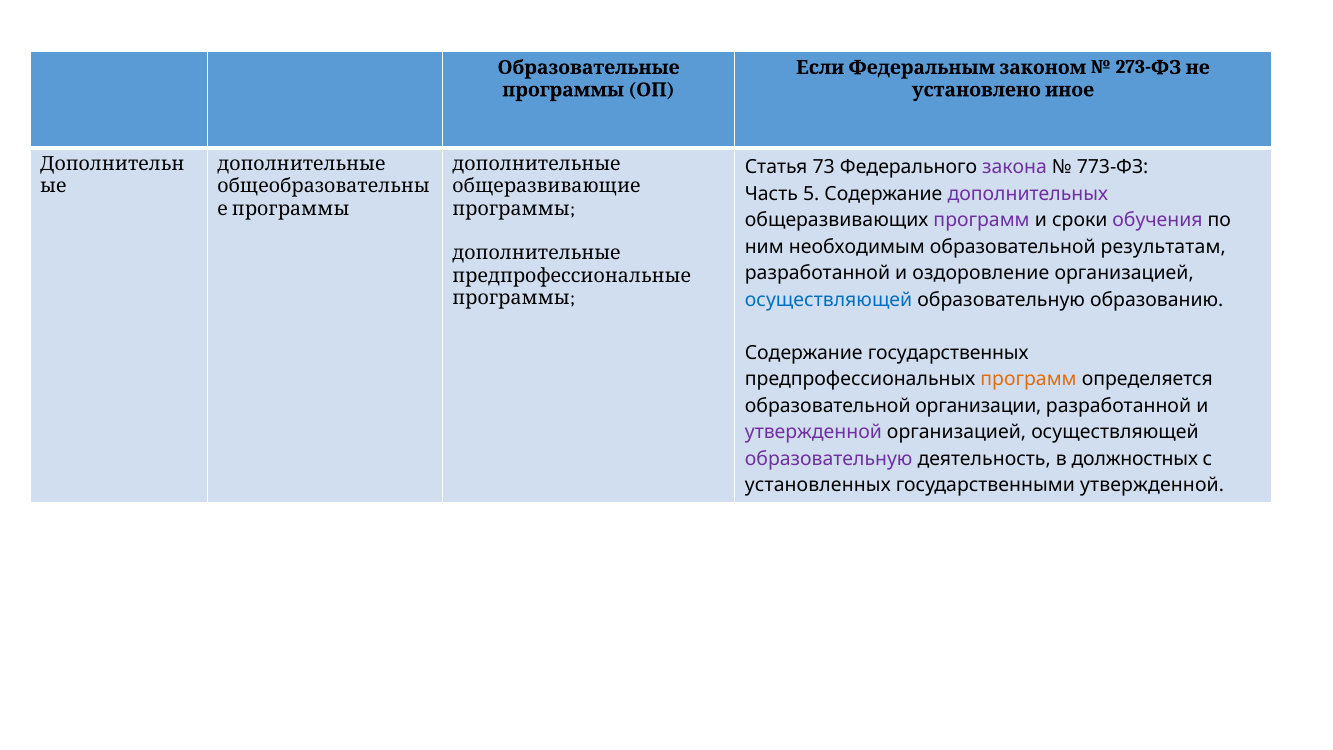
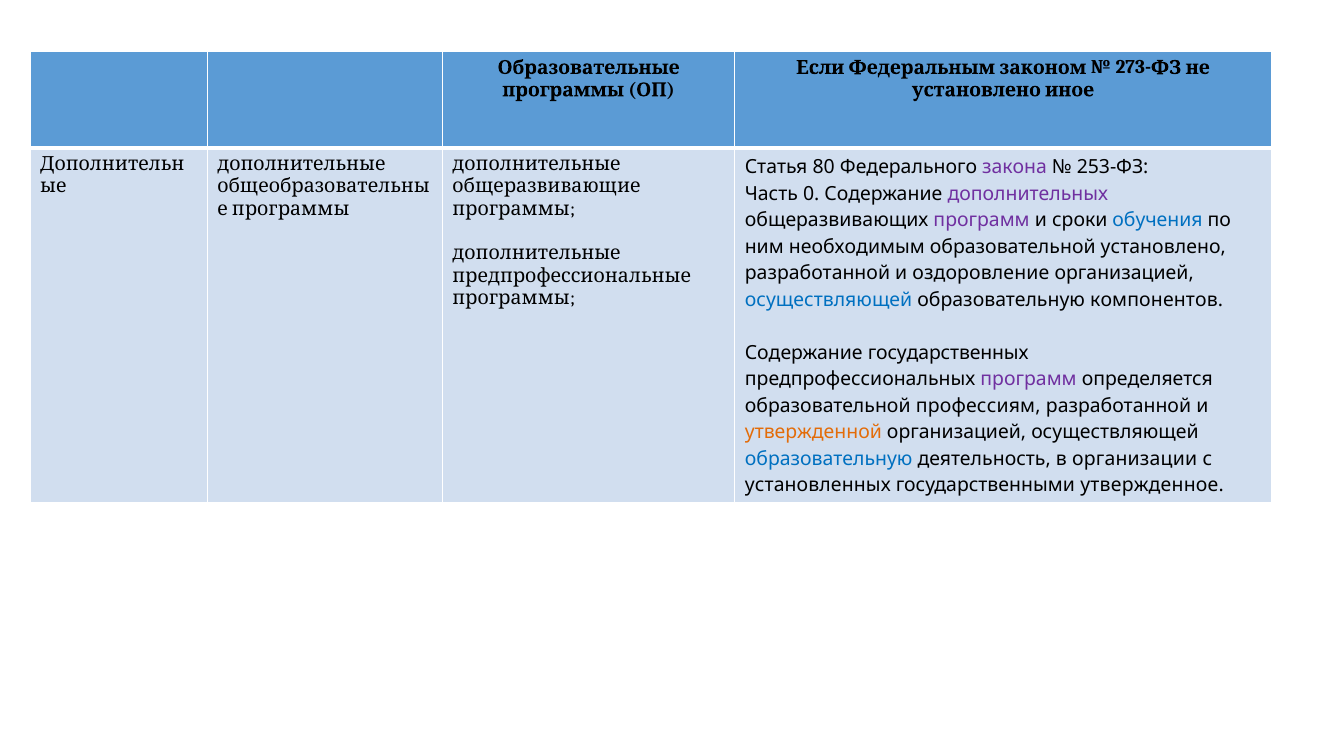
73: 73 -> 80 (824, 167)
773-ФЗ: 773-ФЗ -> 253-ФЗ (1113, 167)
5: 5 -> 0 (811, 194)
обучения colour: purple -> blue (1157, 220)
результатам: результатам -> установлено (1163, 247)
образованию: образованию -> компонентов (1157, 300)
программ colour: orange -> purple (1029, 379)
организации: организации -> профессиям (978, 406)
утвержденной colour: purple -> orange (813, 432)
образовательную colour: purple -> blue (829, 459)
должностных: должностных -> организации (1135, 459)
государственными утвержденной: утвержденной -> утвержденное (1152, 485)
